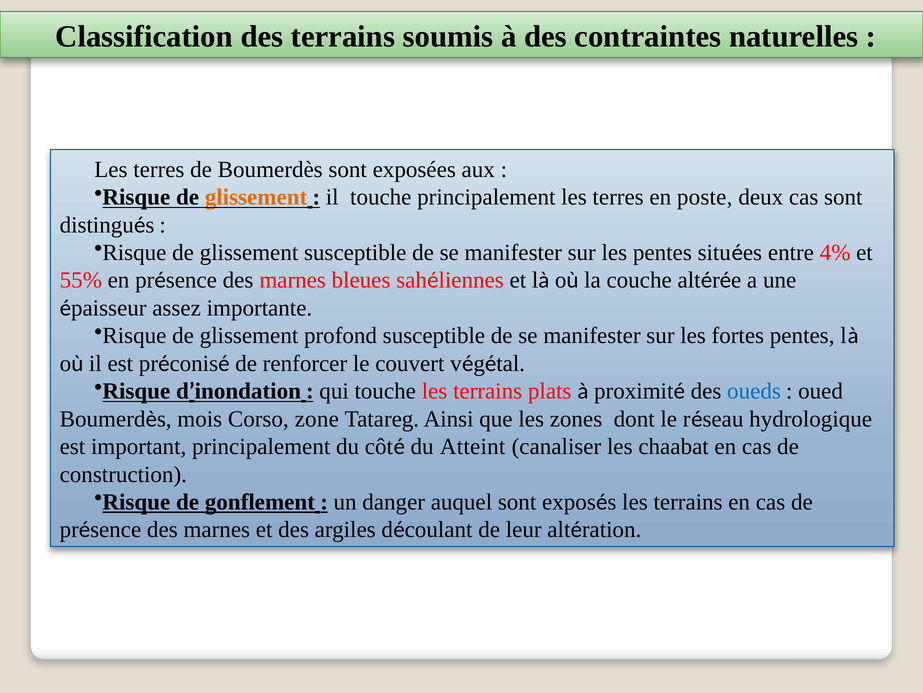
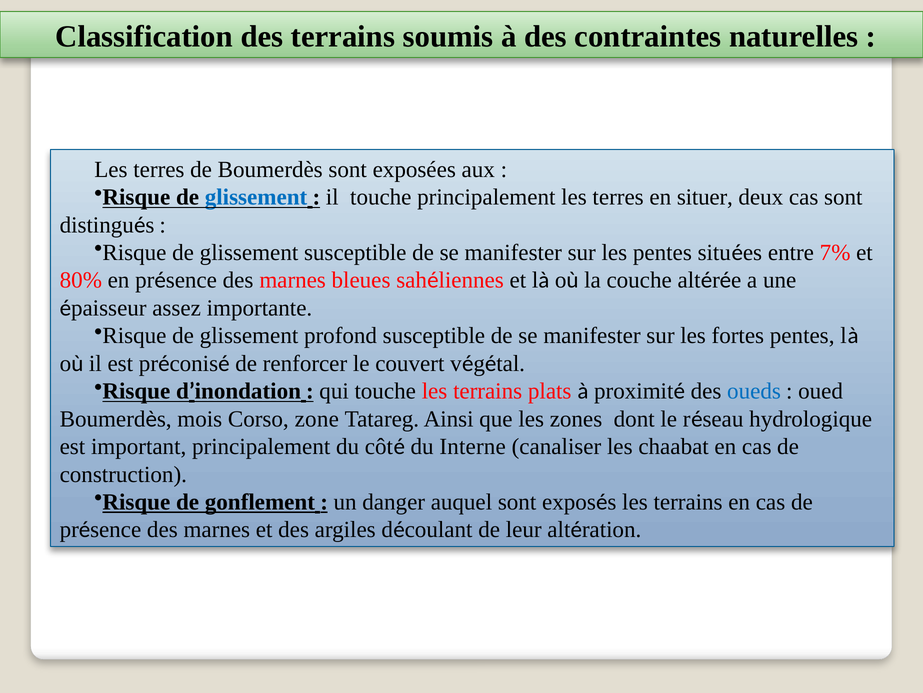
glissement colour: orange -> blue (256, 197)
poste: poste -> situer (705, 197)
4%: 4% -> 7% (835, 252)
55%: 55% -> 80% (81, 280)
Atteint: Atteint -> Interne (473, 446)
